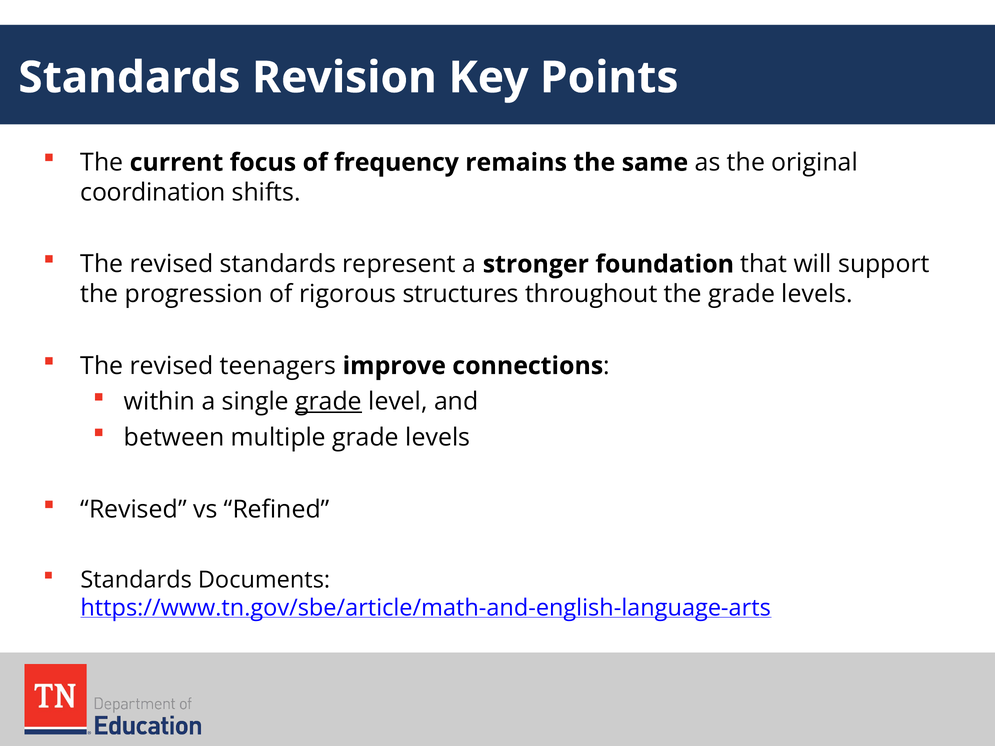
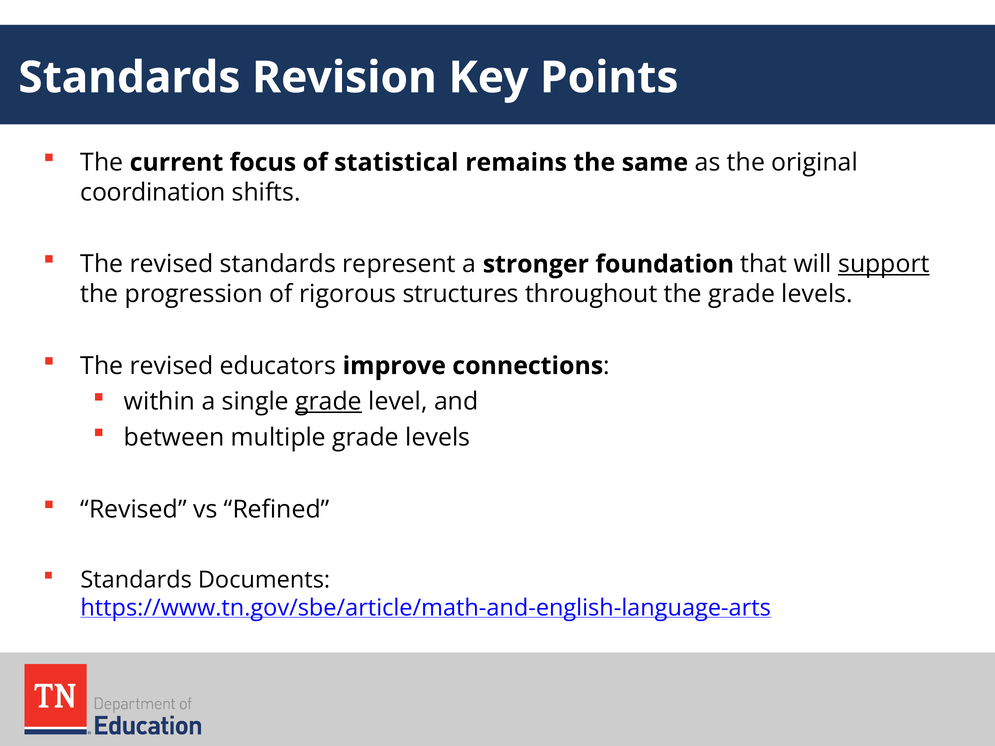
frequency: frequency -> statistical (396, 163)
support underline: none -> present (884, 264)
teenagers: teenagers -> educators (278, 366)
